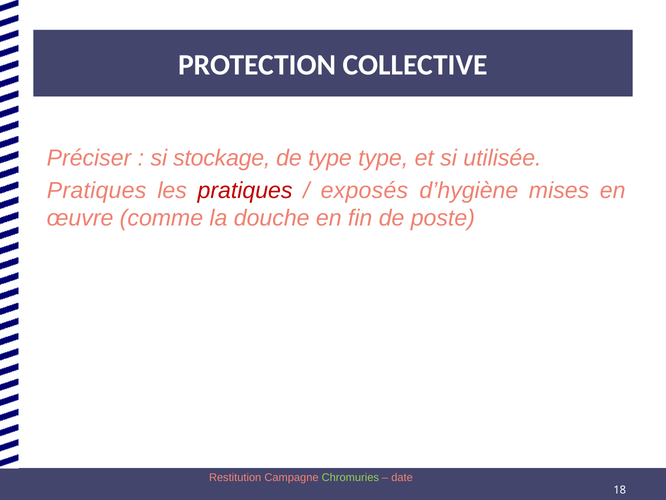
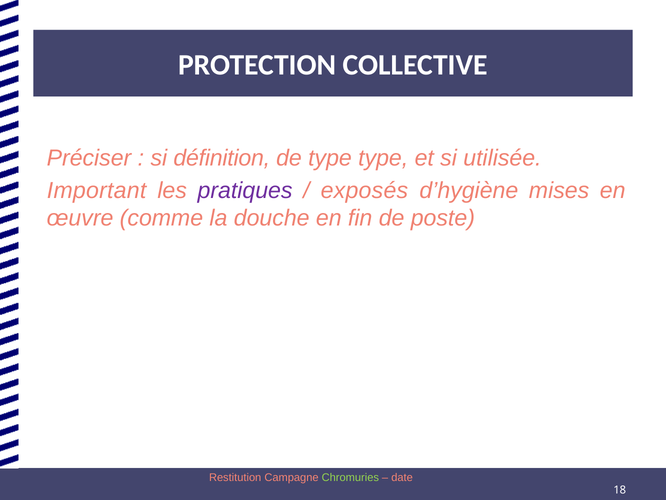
stockage: stockage -> définition (222, 158)
Pratiques: Pratiques -> Important (97, 190)
pratiques colour: red -> purple (245, 190)
